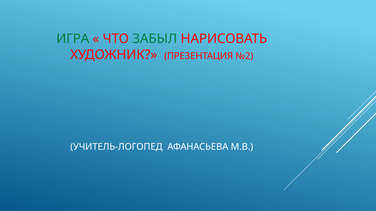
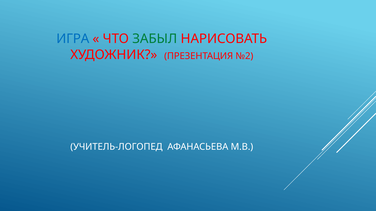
ИГРА colour: green -> blue (73, 39)
